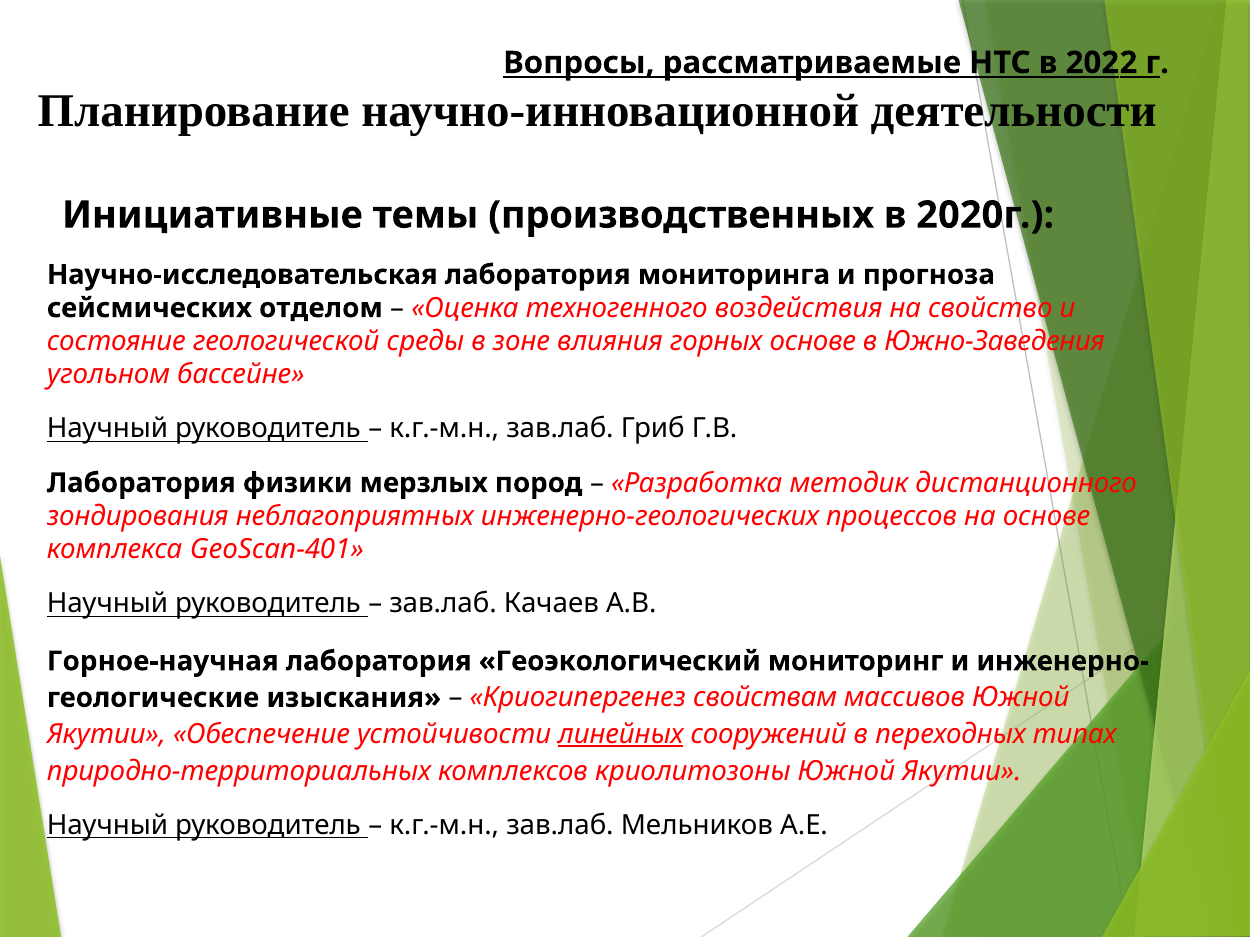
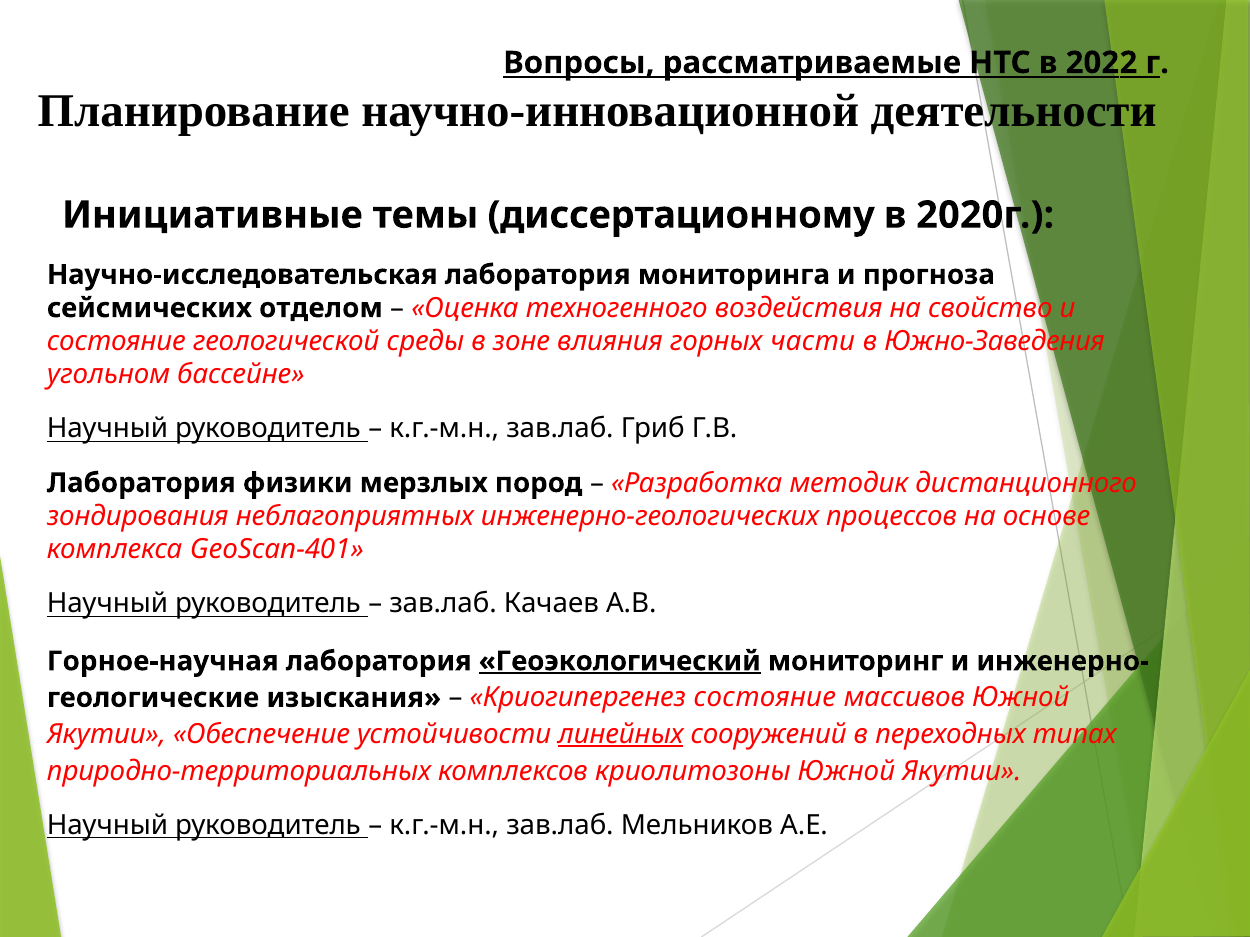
производственных: производственных -> диссертационному (681, 215)
горных основе: основе -> части (813, 342)
Геоэкологический underline: none -> present (620, 662)
Криогипергенез свойствам: свойствам -> состояние (765, 698)
